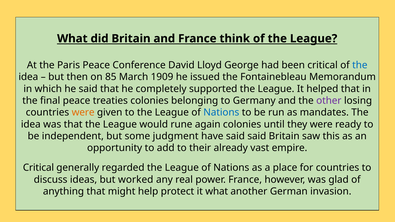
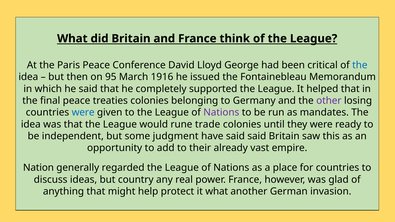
85: 85 -> 95 (111, 77)
1909: 1909 -> 1916 (162, 77)
were colour: orange -> blue (83, 113)
Nations colour: blue -> purple (221, 113)
again: again -> trade (208, 124)
Critical: Critical -> Nation (38, 168)
worked: worked -> country (136, 180)
